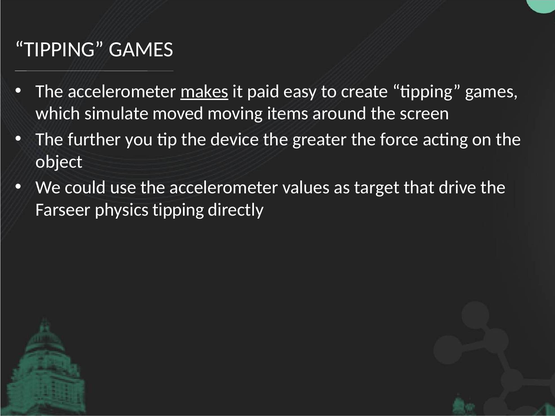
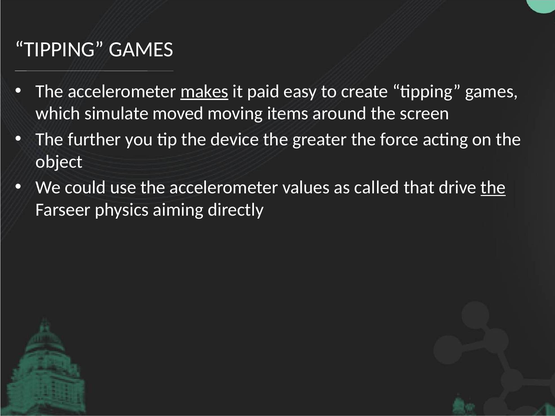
target: target -> called (377, 188)
the underline: none -> present (493, 188)
physics tipping: tipping -> aiming (178, 210)
